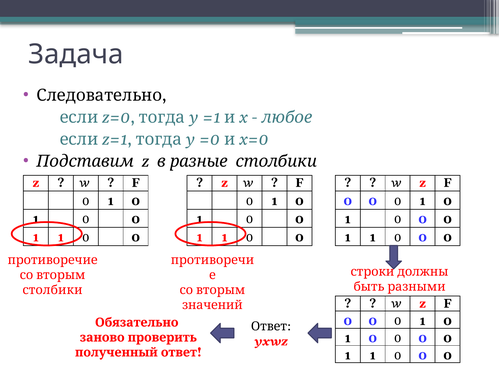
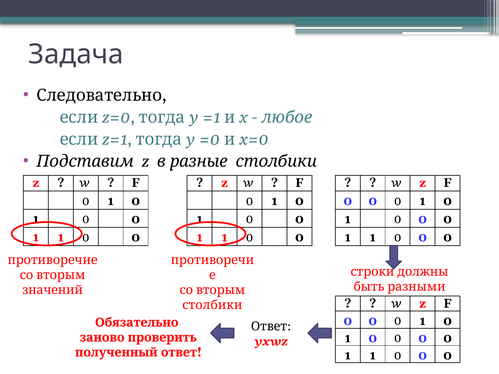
столбики: столбики -> значений (53, 290)
значений: значений -> столбики (212, 305)
